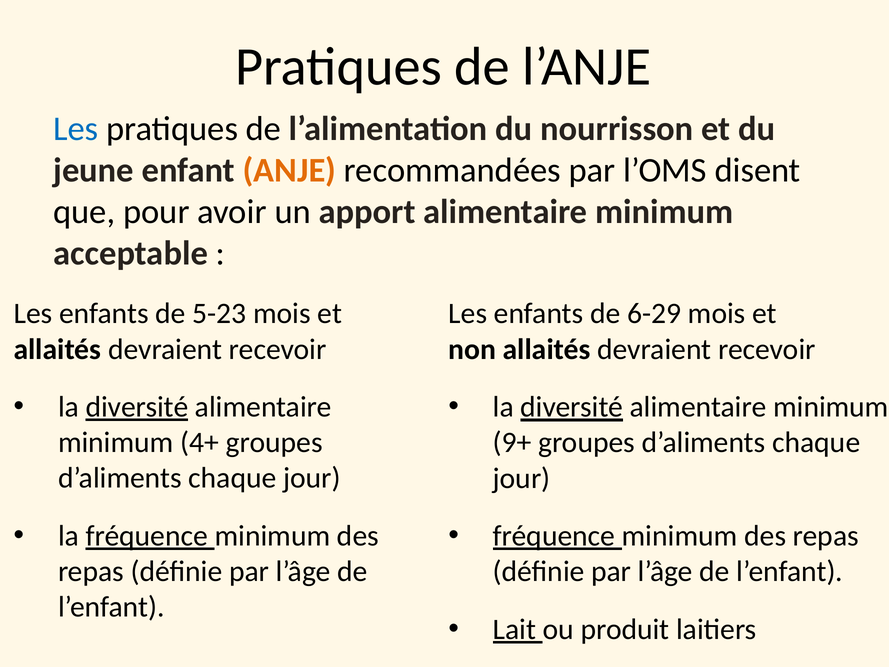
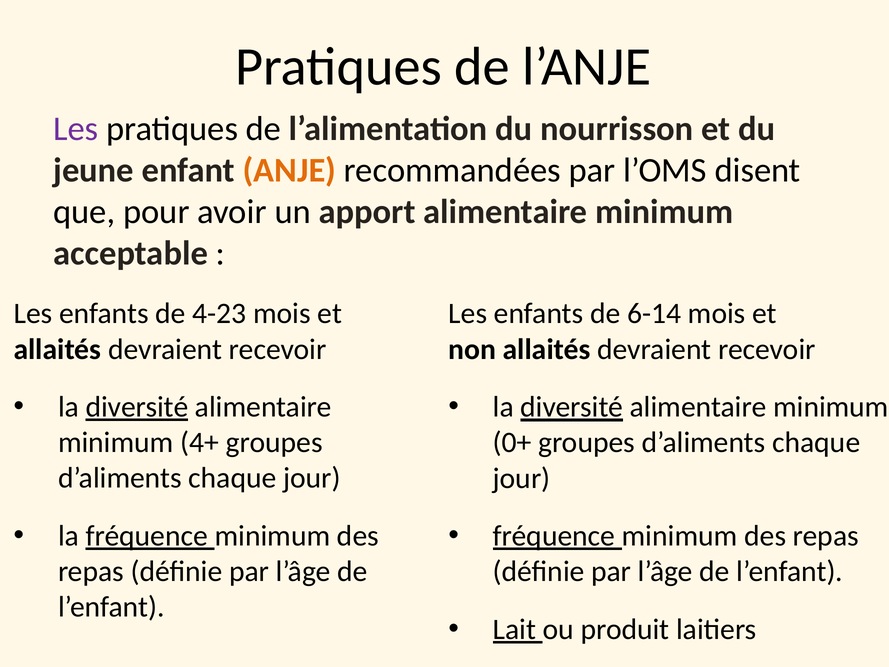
Les colour: blue -> purple (76, 129)
5-23: 5-23 -> 4-23 (219, 314)
6-29: 6-29 -> 6-14 (654, 314)
9+: 9+ -> 0+ (512, 442)
